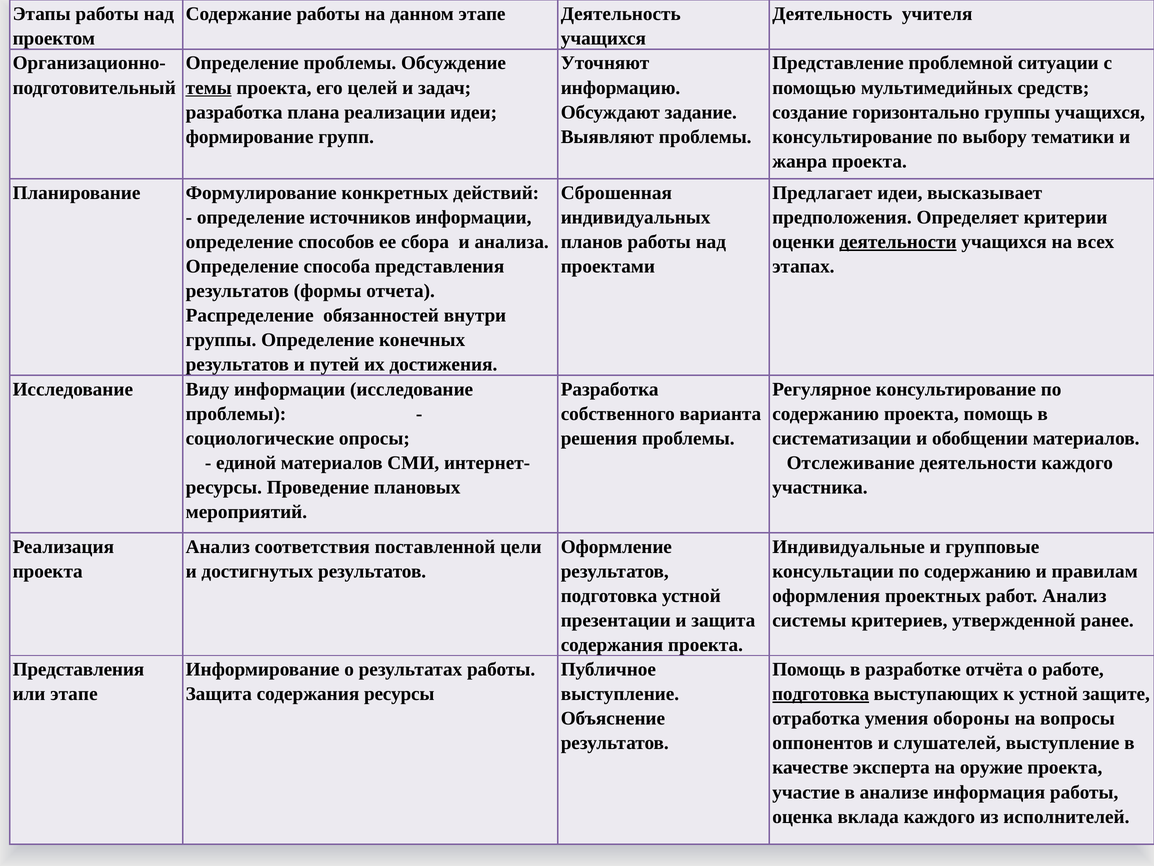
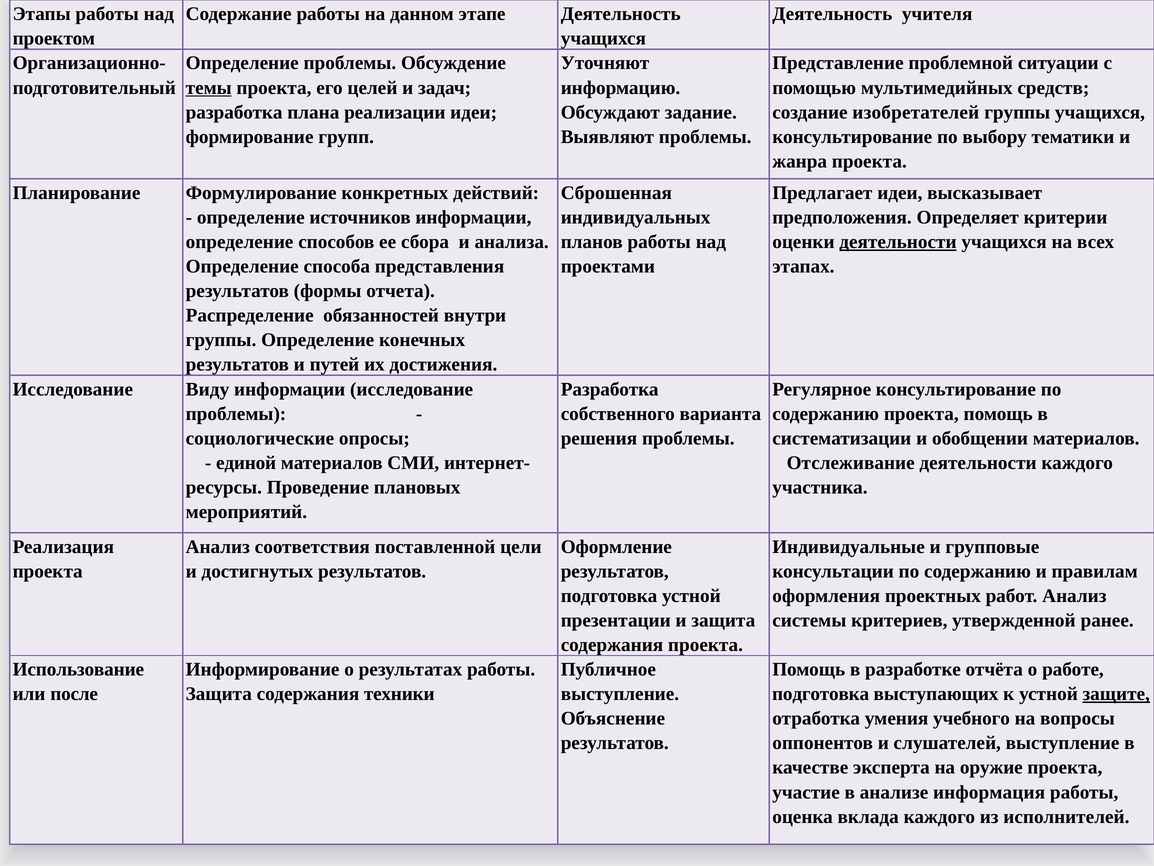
горизонтально: горизонтально -> изобретателей (916, 112)
Представления: Представления -> Использование (78, 669)
или этапе: этапе -> после (74, 694)
содержания ресурсы: ресурсы -> техники (399, 694)
подготовка underline: present -> none (821, 694)
защите underline: none -> present (1116, 694)
обороны: обороны -> учебного (972, 718)
